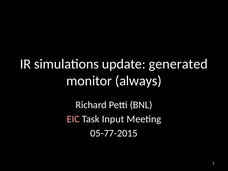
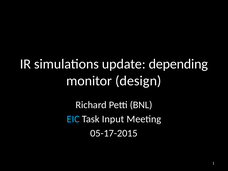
generated: generated -> depending (178, 64)
always: always -> design (138, 81)
EIC colour: pink -> light blue (73, 119)
05-77-2015: 05-77-2015 -> 05-17-2015 (114, 133)
